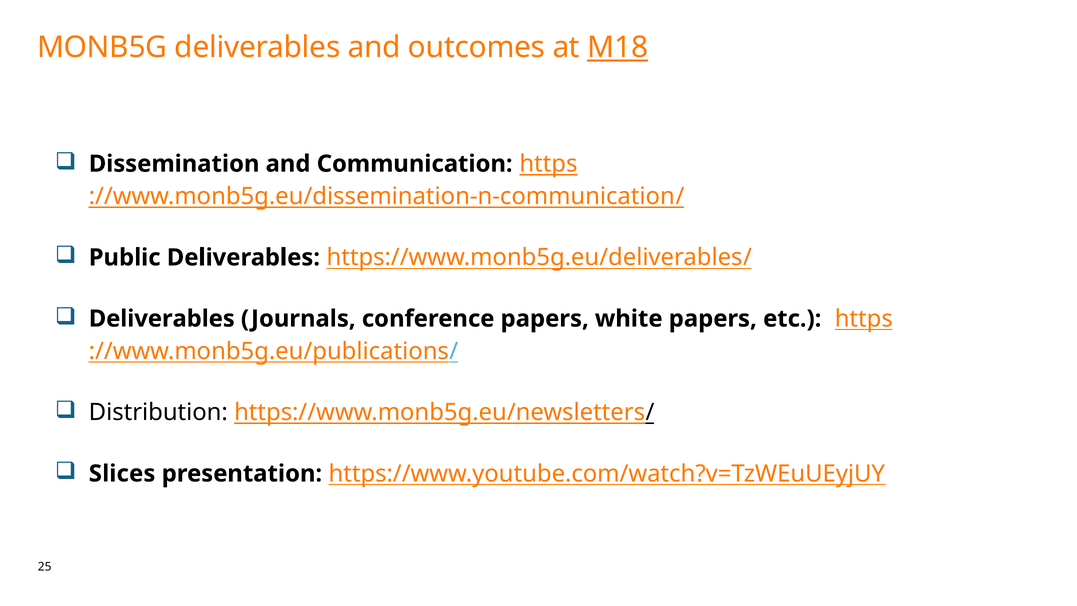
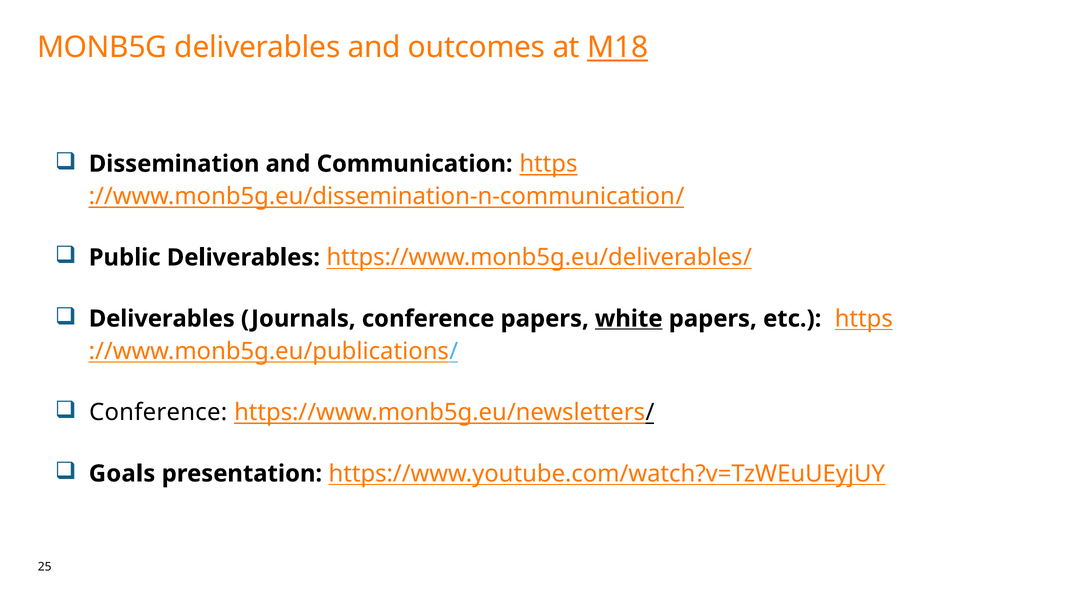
white underline: none -> present (629, 319)
Distribution: Distribution -> Conference (158, 412)
Slices: Slices -> Goals (122, 473)
